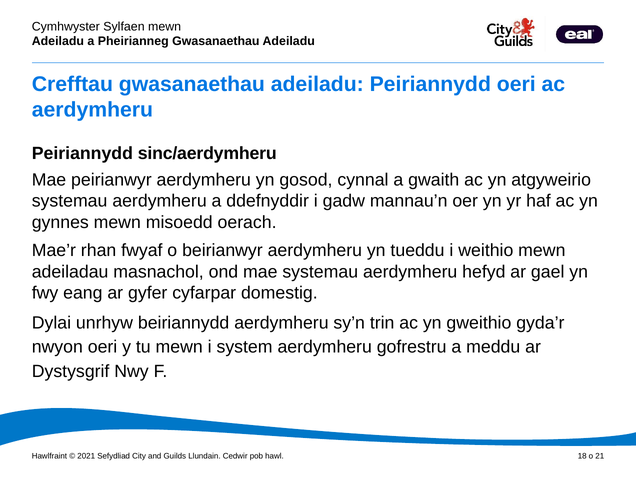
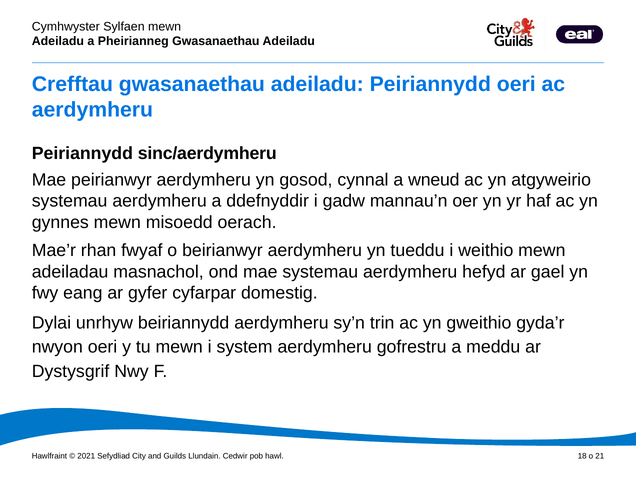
gwaith: gwaith -> wneud (434, 180)
